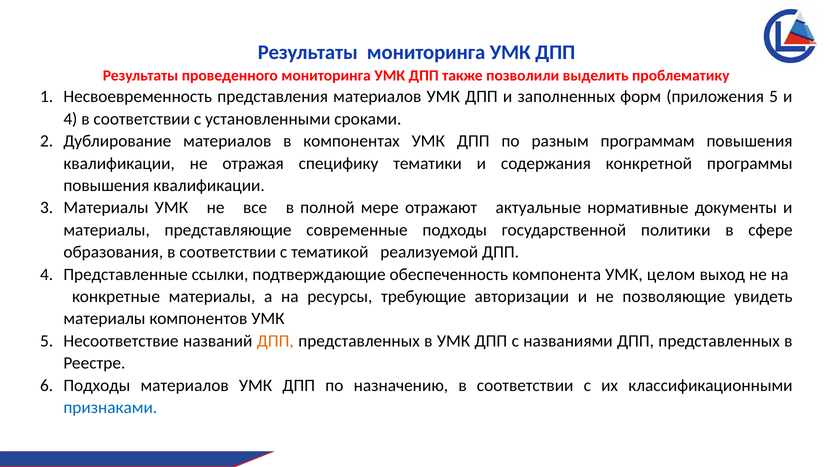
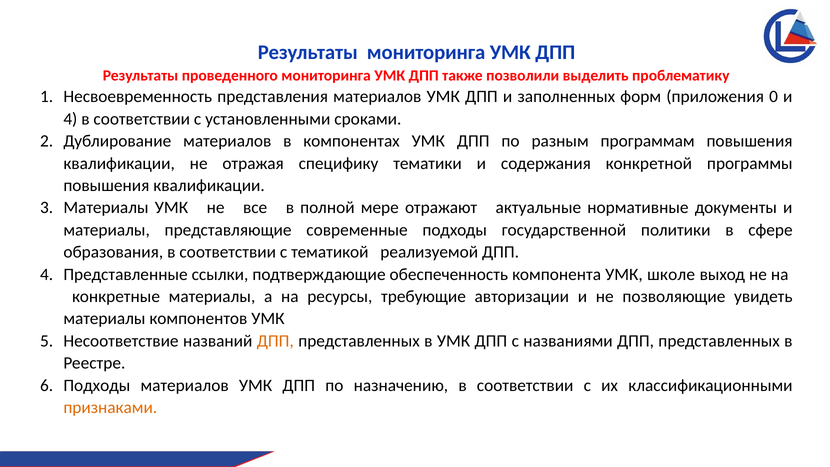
приложения 5: 5 -> 0 (774, 97)
целом: целом -> школе (671, 274)
признаками colour: blue -> orange (110, 407)
